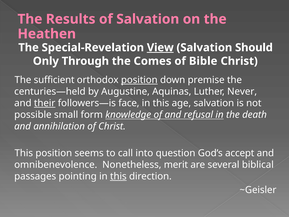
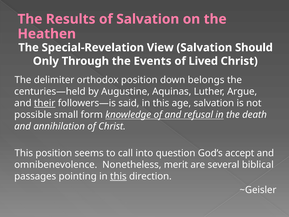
View underline: present -> none (160, 48)
Comes: Comes -> Events (153, 61)
Bible: Bible -> Lived (203, 61)
sufficient: sufficient -> delimiter (54, 80)
position underline: present -> none (139, 80)
premise: premise -> belongs (206, 80)
Never: Never -> Argue (242, 91)
face: face -> said (129, 103)
